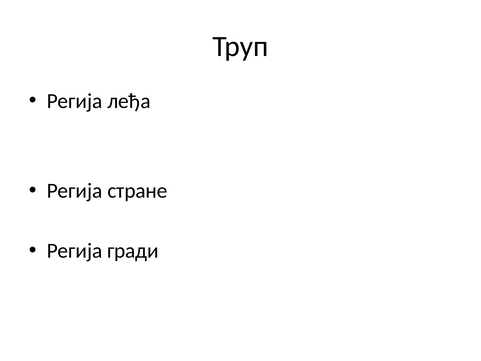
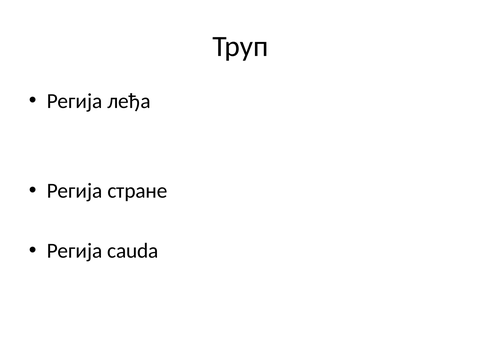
гради: гради -> cauda (133, 251)
